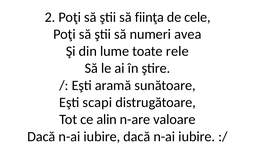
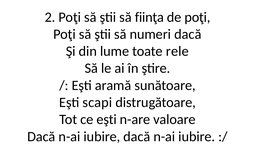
de cele: cele -> poţi (197, 17)
numeri avea: avea -> dacă (188, 34)
ce alin: alin -> eşti (107, 119)
